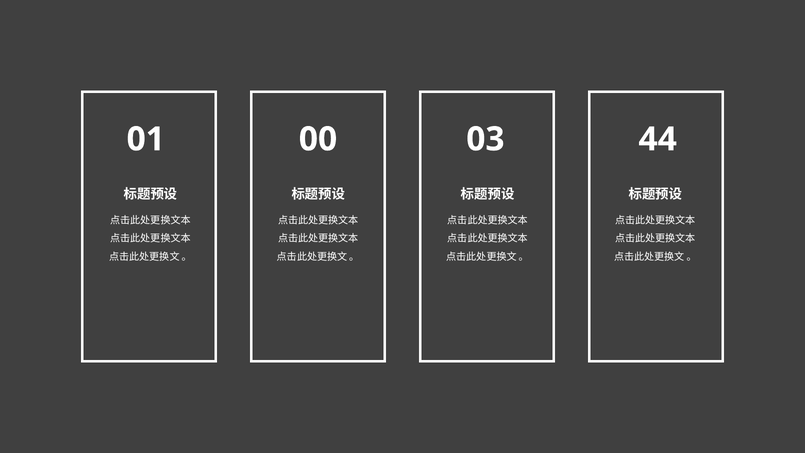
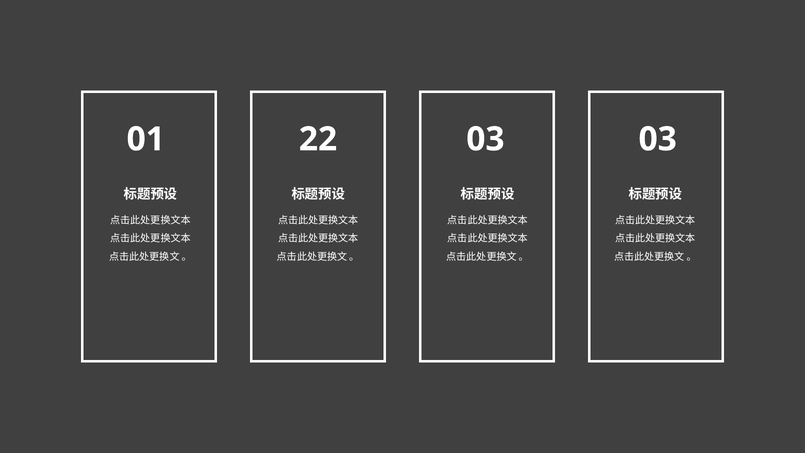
00: 00 -> 22 (318, 139)
03 44: 44 -> 03 (658, 139)
